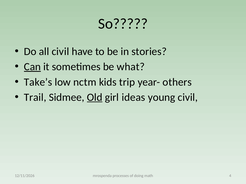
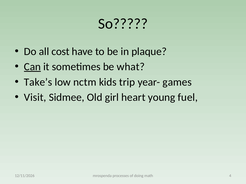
all civil: civil -> cost (60, 52)
stories: stories -> plaque (149, 52)
others: others -> games (177, 82)
Trail: Trail -> Visit (35, 98)
Old underline: present -> none (95, 98)
ideas: ideas -> heart (133, 98)
young civil: civil -> fuel (188, 98)
